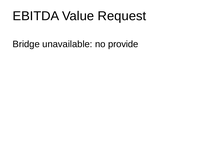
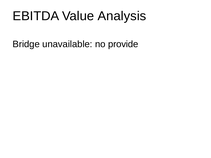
Request: Request -> Analysis (122, 16)
